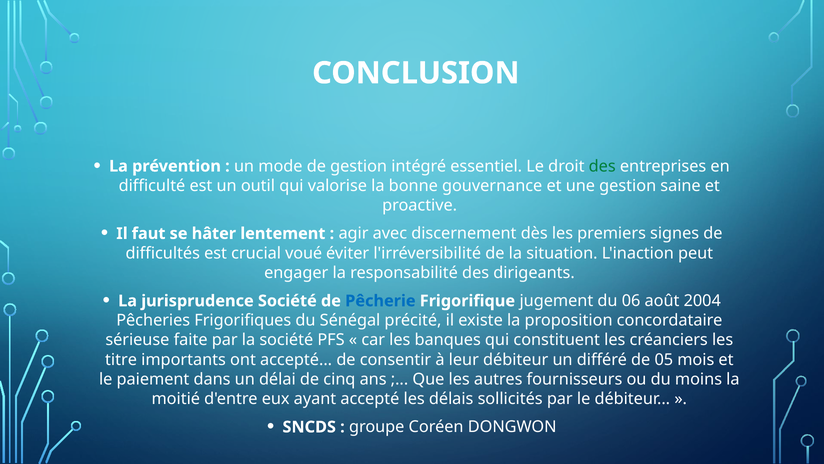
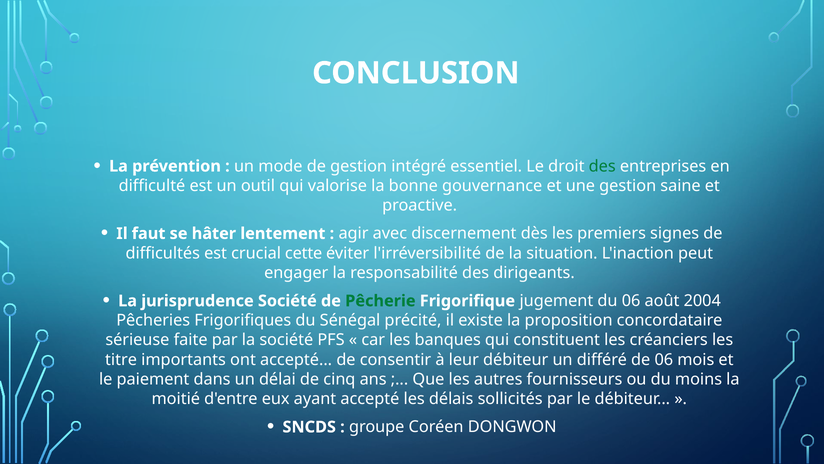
voué: voué -> cette (304, 253)
Pêcherie colour: blue -> green (380, 301)
de 05: 05 -> 06 (664, 359)
